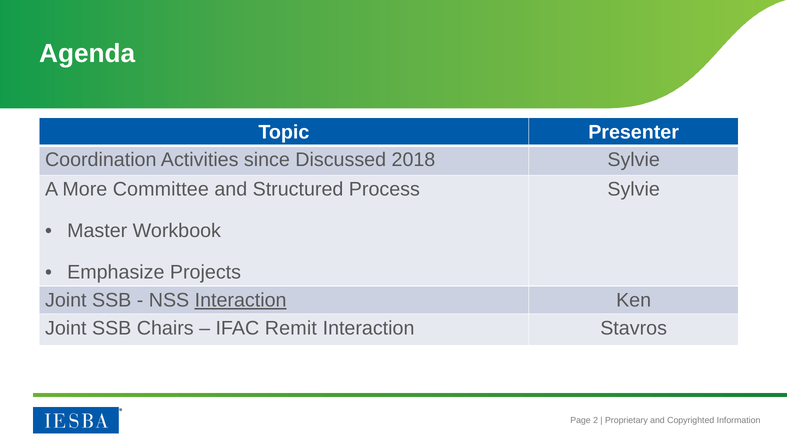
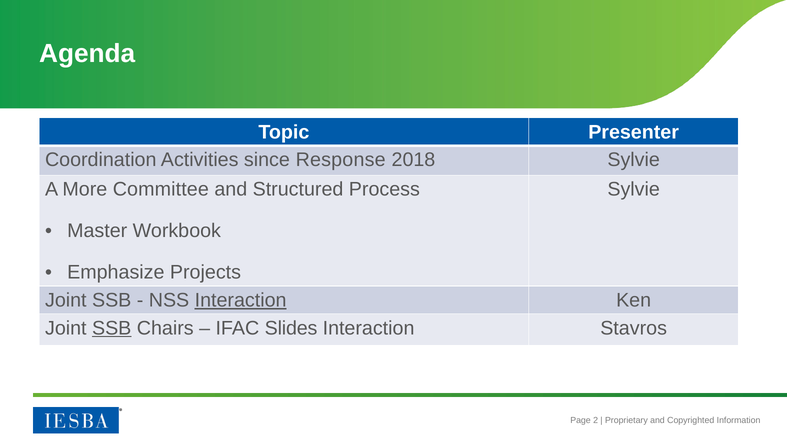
Discussed: Discussed -> Response (341, 160)
SSB underline: none -> present (112, 329)
Remit: Remit -> Slides (291, 329)
